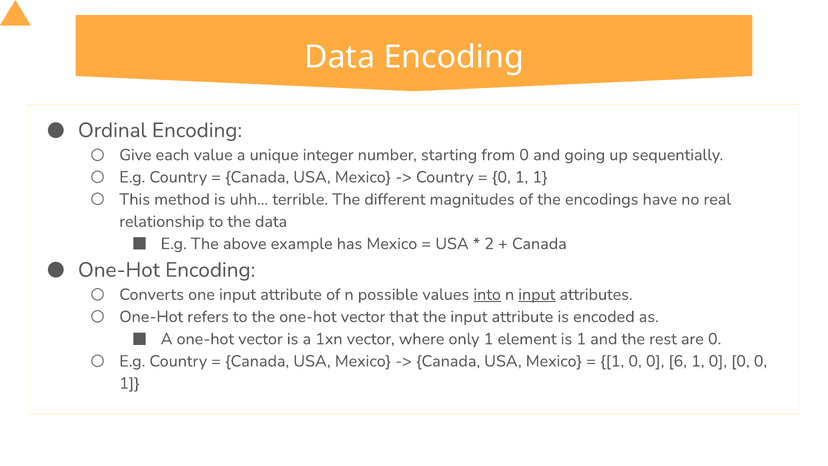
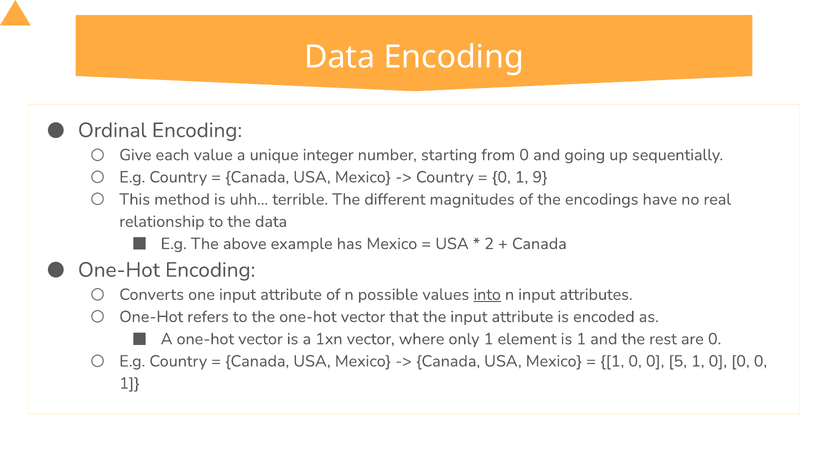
1 1: 1 -> 9 (540, 177)
input underline: present -> none (537, 294)
6: 6 -> 5 (678, 361)
